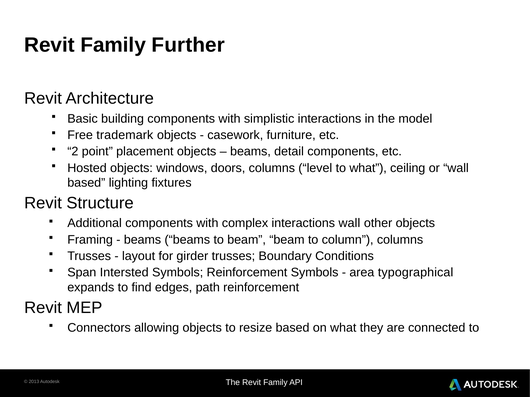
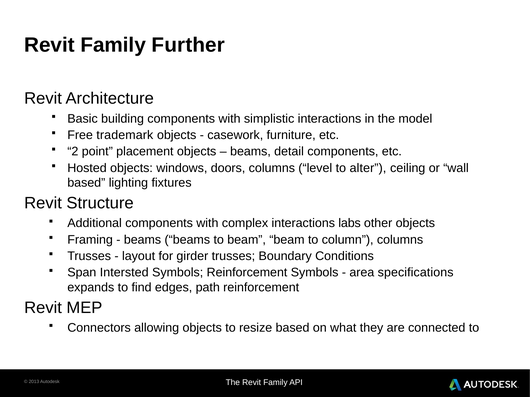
to what: what -> alter (368, 168)
interactions wall: wall -> labs (350, 223)
typographical: typographical -> specifications (416, 273)
